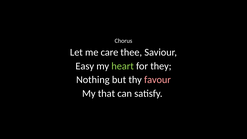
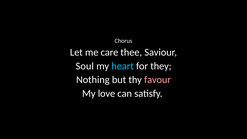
Easy: Easy -> Soul (85, 66)
heart colour: light green -> light blue (123, 66)
that: that -> love (106, 93)
